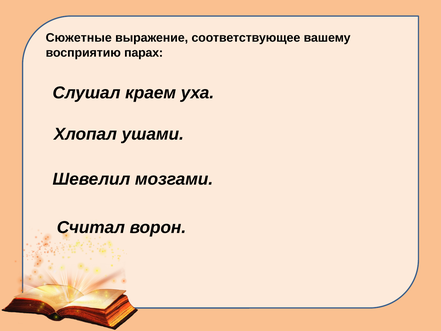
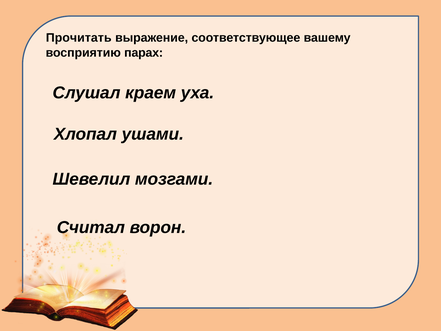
Сюжетные: Сюжетные -> Прочитать (79, 38)
